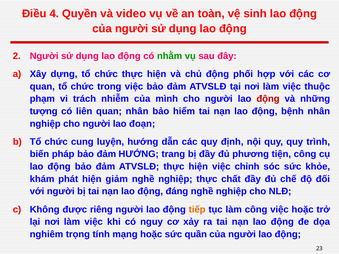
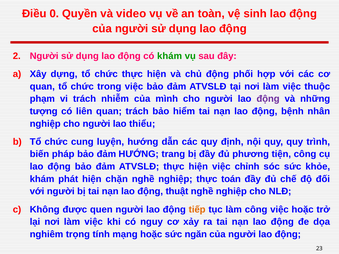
4: 4 -> 0 (54, 14)
có nhằm: nhằm -> khám (170, 56)
động colour: red -> purple (268, 99)
quan nhân: nhân -> trách (137, 111)
đoạn: đoạn -> thiểu (142, 124)
giảm: giảm -> chặn (117, 179)
chất: chất -> toán (231, 179)
đáng: đáng -> thuật (177, 192)
riêng: riêng -> quen (101, 210)
quần: quần -> ngăn (196, 234)
